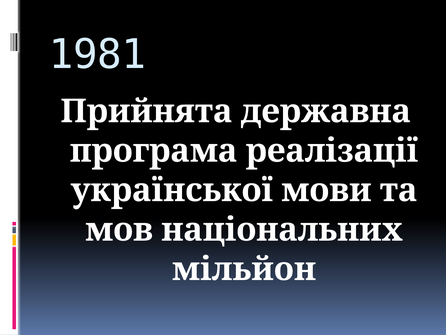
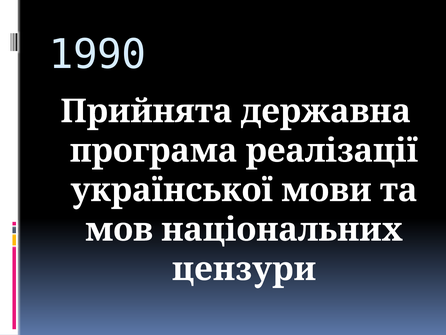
1981: 1981 -> 1990 (97, 55)
мільйон: мільйон -> цензури (244, 269)
